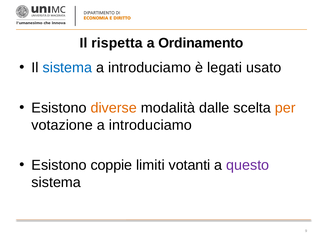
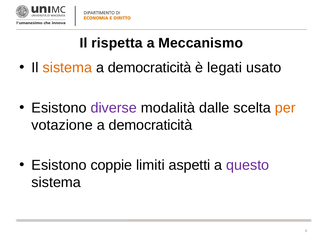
Ordinamento: Ordinamento -> Meccanismo (201, 43)
sistema colour: blue -> orange (67, 68)
introduciamo: introduciamo -> democraticità (150, 68)
diverse colour: orange -> purple (114, 108)
votazione a introduciamo: introduciamo -> democraticità (150, 125)
votanti: votanti -> aspetti (190, 165)
